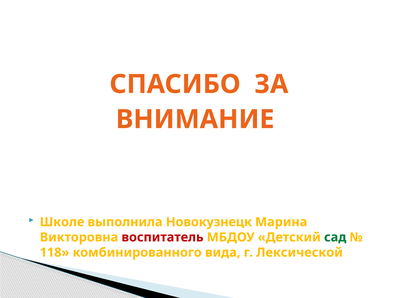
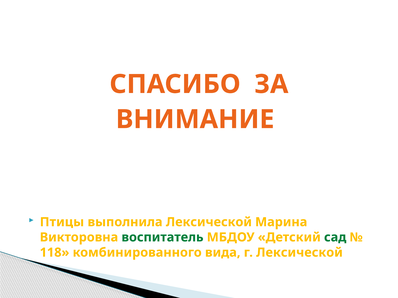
Школе: Школе -> Птицы (62, 222)
выполнила Новокузнецк: Новокузнецк -> Лексической (209, 222)
воспитатель colour: red -> green (162, 238)
